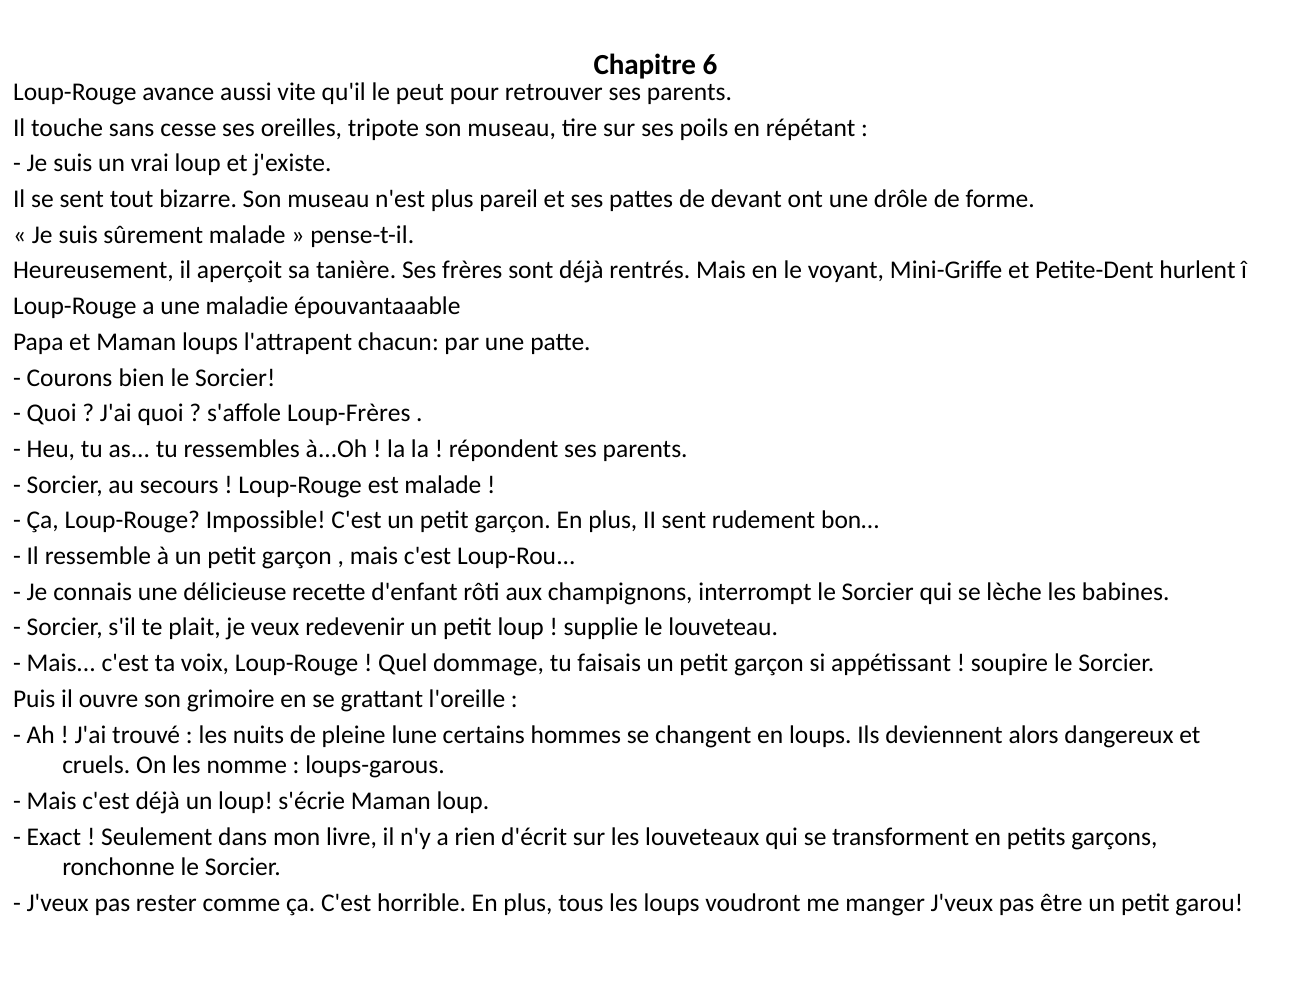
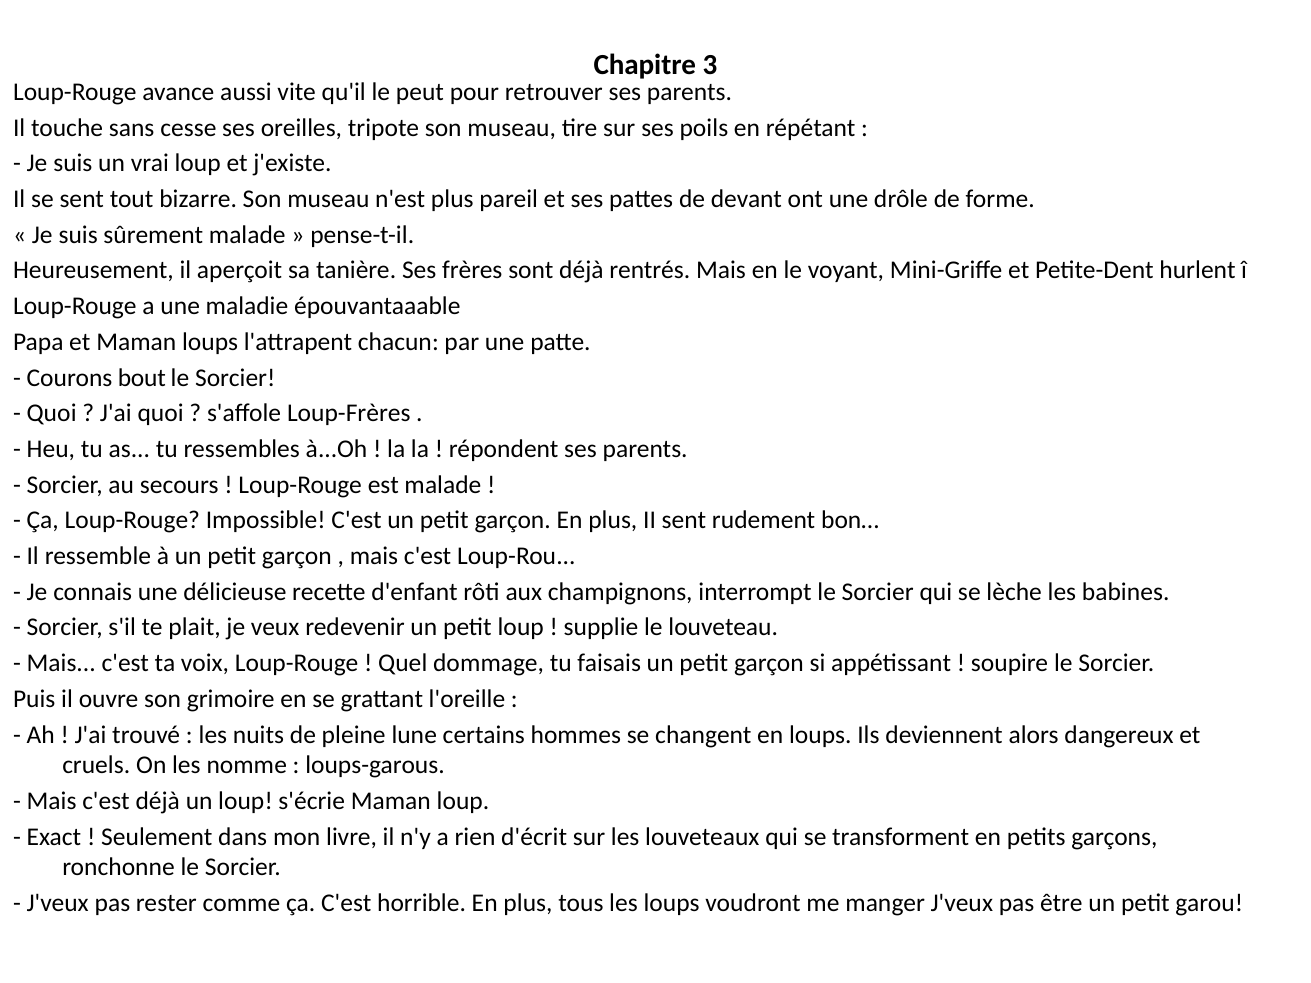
6: 6 -> 3 (710, 65)
bien: bien -> bout (142, 378)
